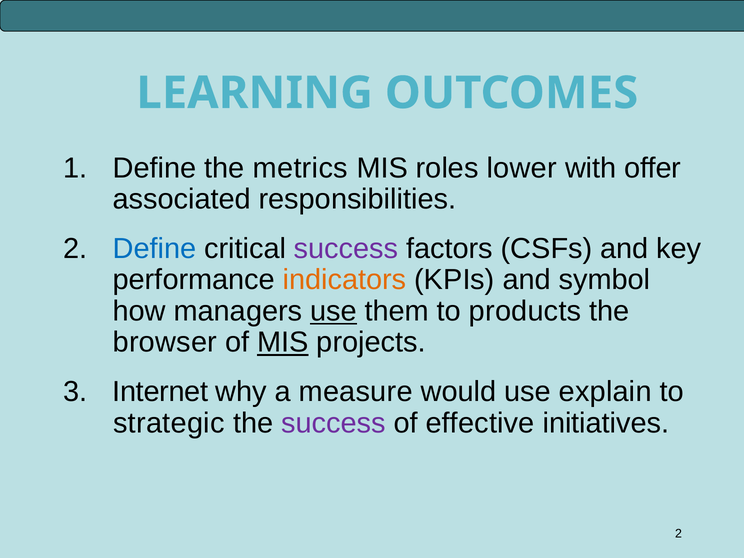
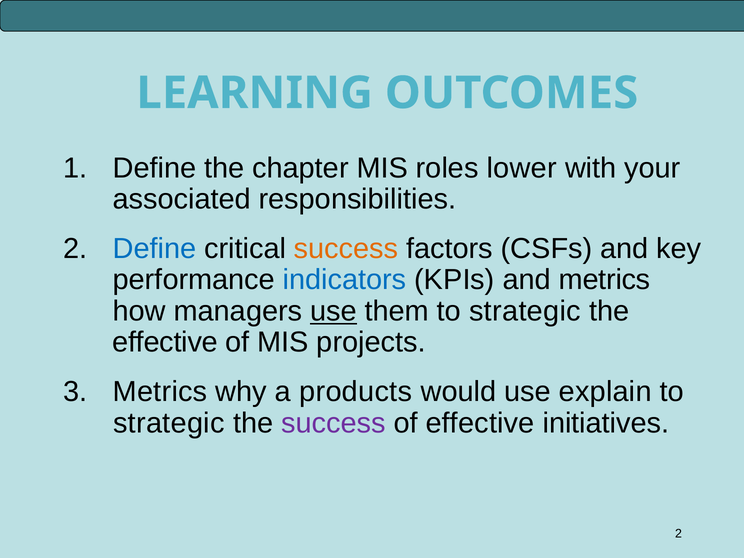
metrics: metrics -> chapter (300, 168)
offer: offer -> your (652, 168)
success colour: purple -> orange (346, 249)
indicators colour: orange -> blue (345, 280)
and symbol: symbol -> metrics (605, 280)
them to products: products -> strategic (525, 311)
browser: browser -> effective (165, 342)
MIS underline: present -> none (283, 342)
Internet: Internet -> Metrics (160, 392)
measure: measure -> products (356, 392)
